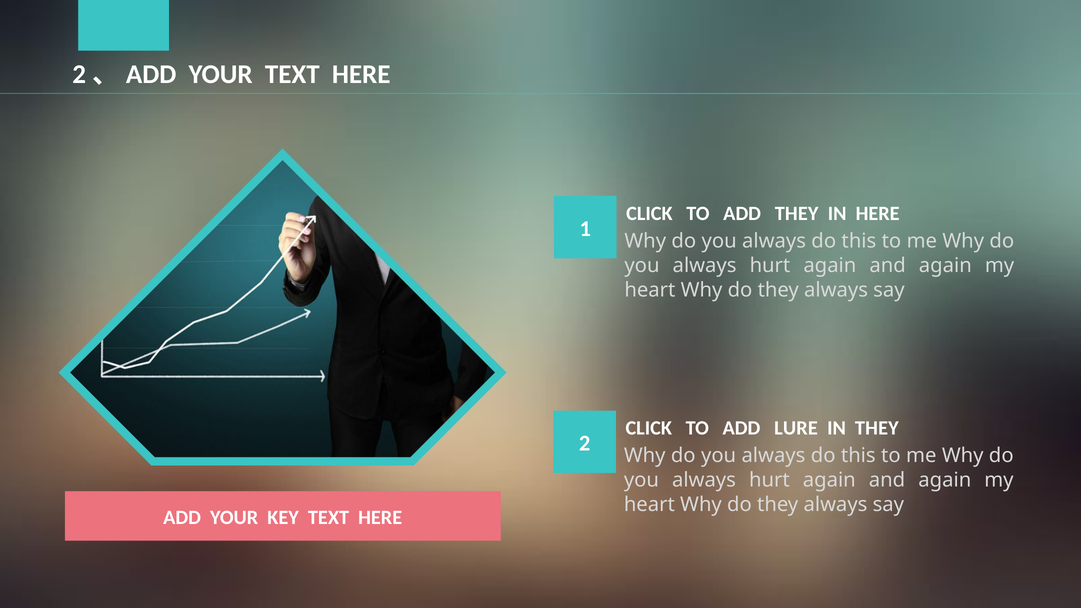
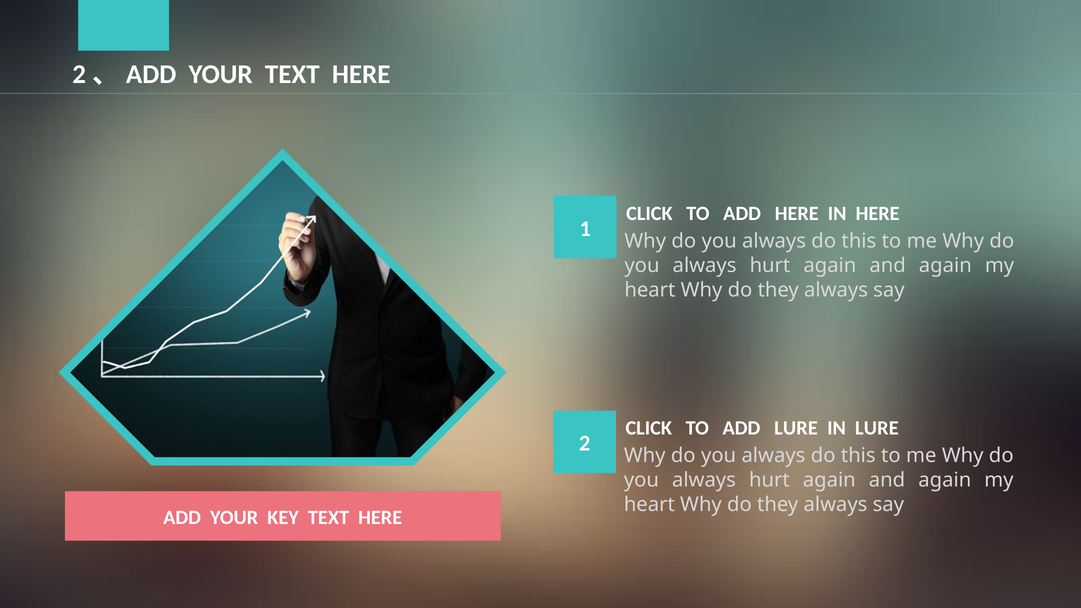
ADD THEY: THEY -> HERE (797, 213)
IN THEY: THEY -> LURE (877, 428)
